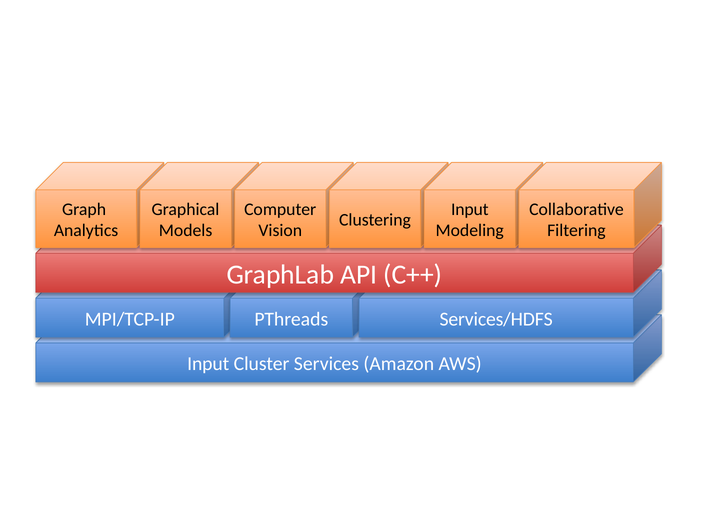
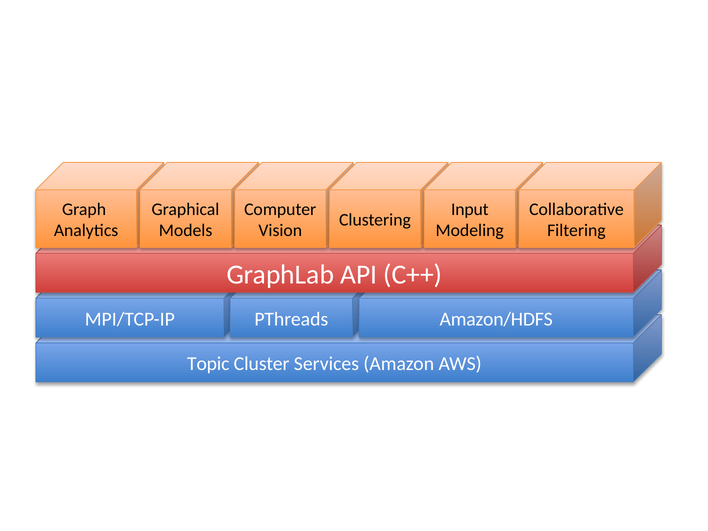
Services/HDFS: Services/HDFS -> Amazon/HDFS (496, 319)
Input: Input -> Topic (208, 364)
